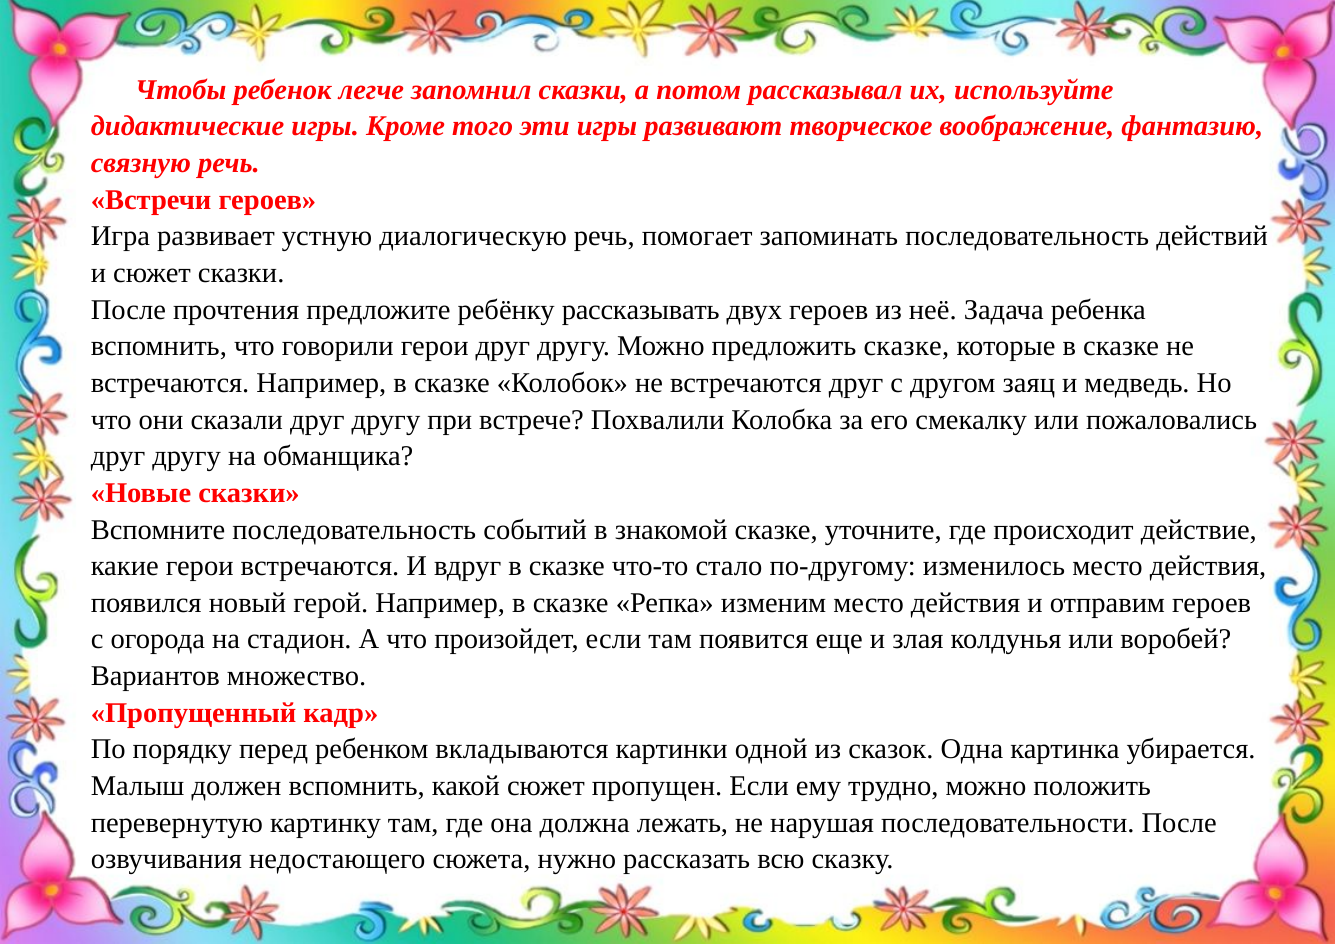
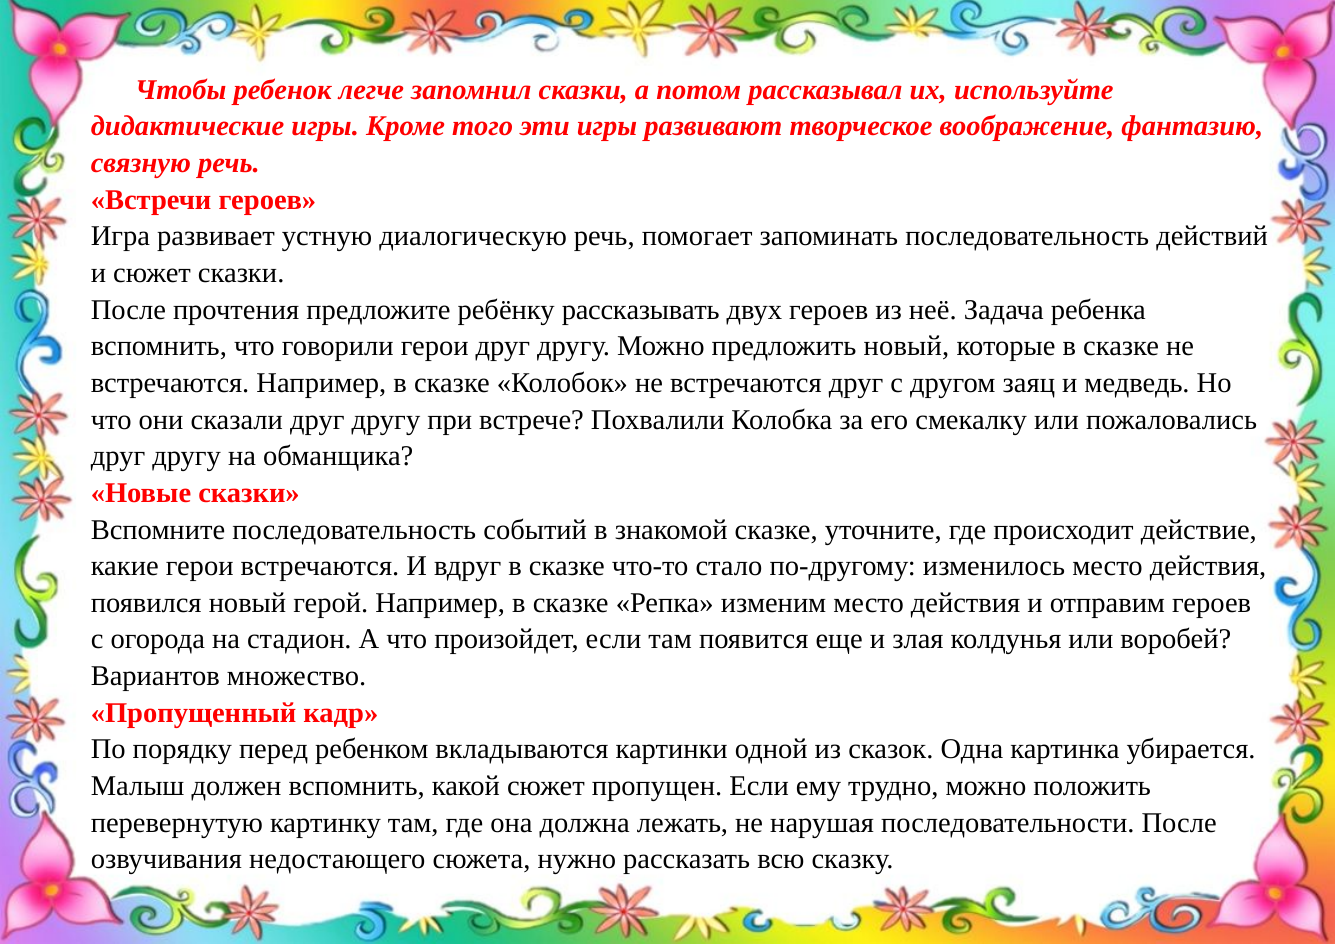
предложить сказке: сказке -> новый (906, 346)
